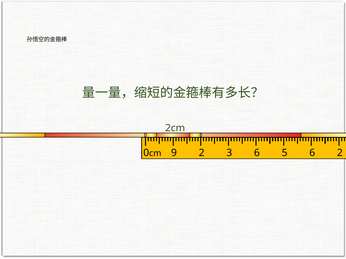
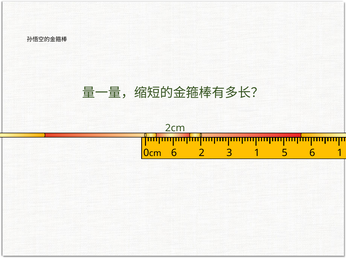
0cm 9: 9 -> 6 (174, 153)
3 6: 6 -> 1 (257, 153)
6 2: 2 -> 1 (340, 153)
